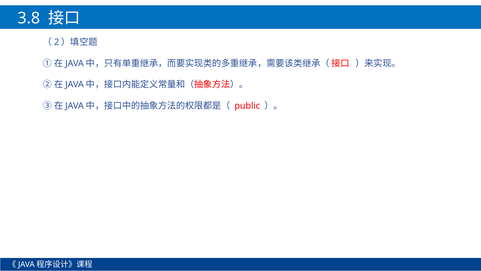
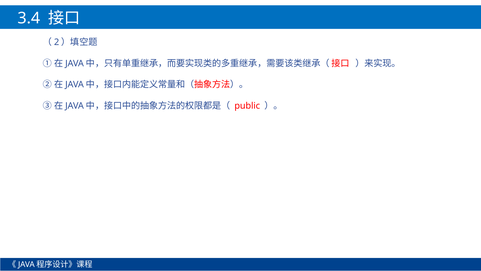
3.8: 3.8 -> 3.4 (29, 18)
